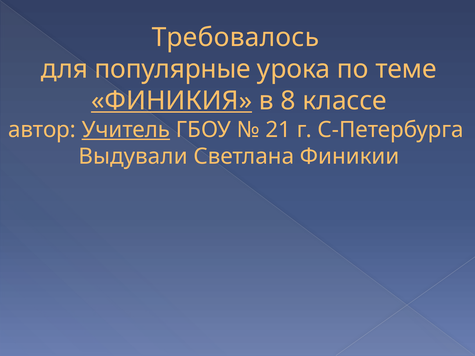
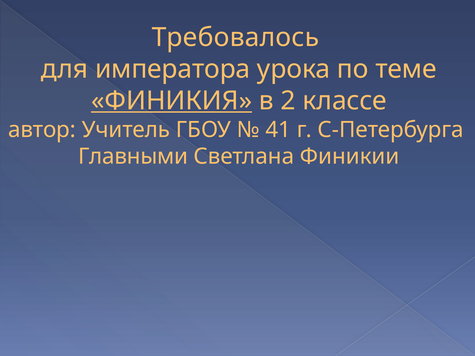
популярные: популярные -> императора (173, 69)
8: 8 -> 2 (288, 101)
Учитель underline: present -> none (126, 130)
21: 21 -> 41 (278, 130)
Выдували: Выдували -> Главными (133, 157)
